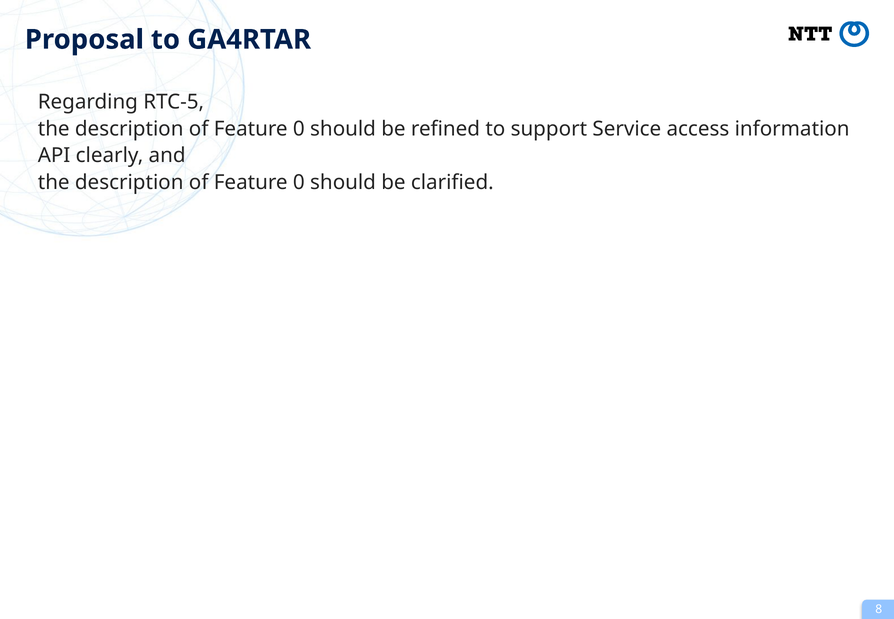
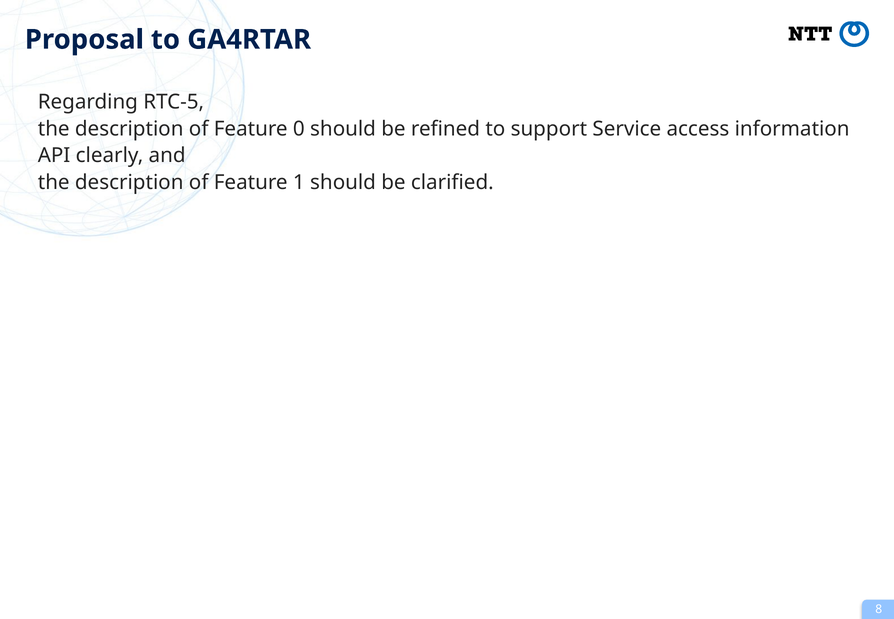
0: 0 -> 1 (299, 183)
